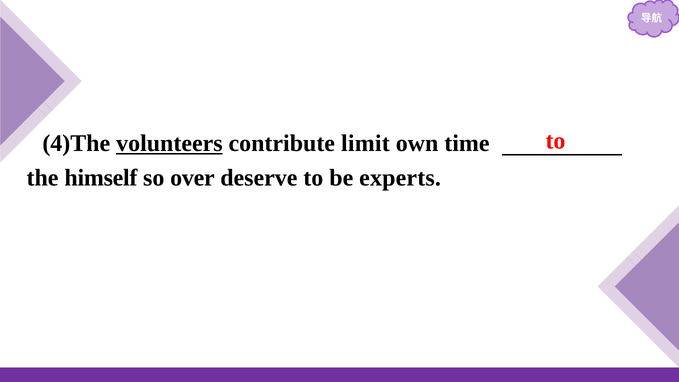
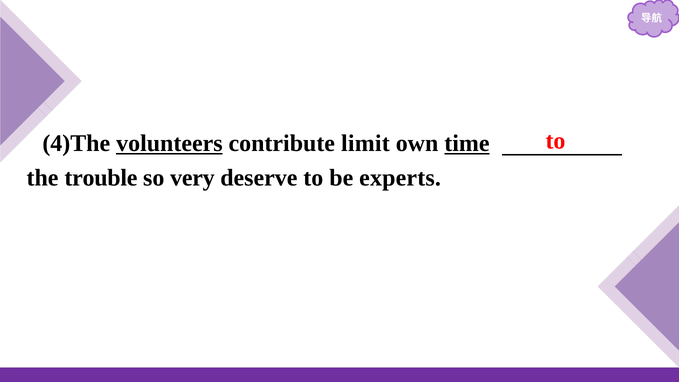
time underline: none -> present (467, 143)
himself: himself -> trouble (101, 178)
over: over -> very (192, 178)
